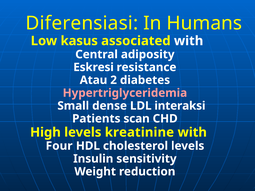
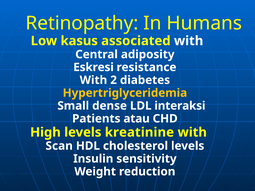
Diferensiasi: Diferensiasi -> Retinopathy (82, 23)
Atau: Atau -> With (93, 80)
Hypertriglyceridemia colour: pink -> yellow (125, 93)
scan: scan -> atau (137, 119)
Four: Four -> Scan (59, 146)
